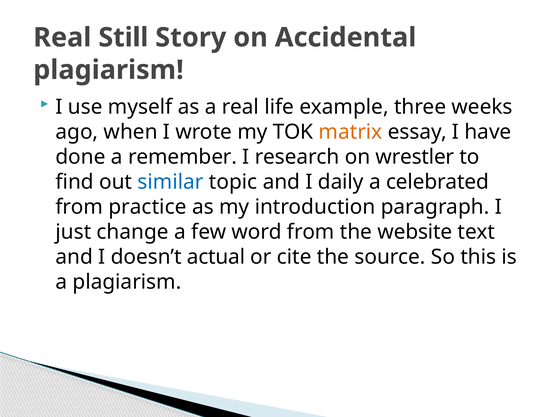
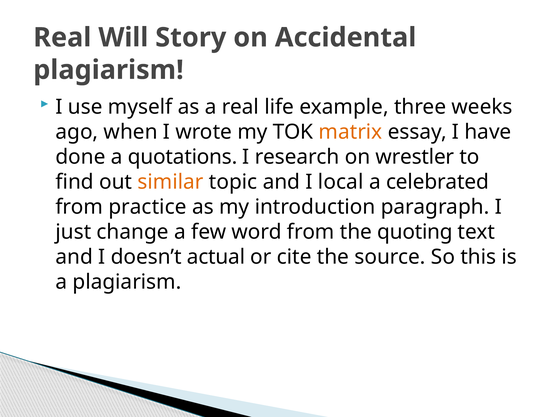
Still: Still -> Will (123, 38)
remember: remember -> quotations (183, 157)
similar colour: blue -> orange (171, 182)
daily: daily -> local (341, 182)
website: website -> quoting (415, 232)
